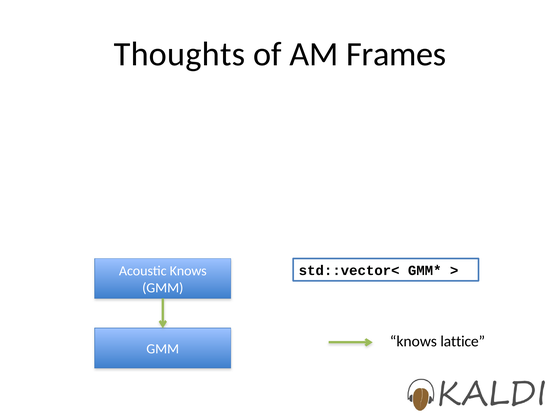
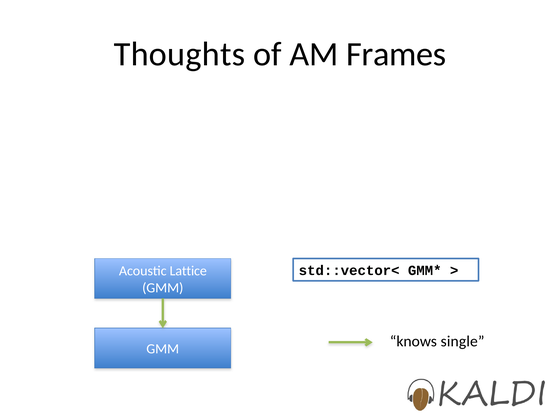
Acoustic Knows: Knows -> Lattice (188, 271)
lattice: lattice -> single (463, 341)
